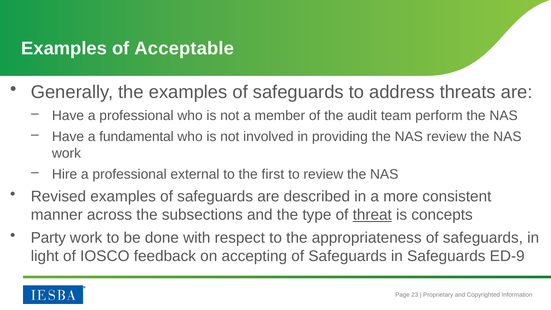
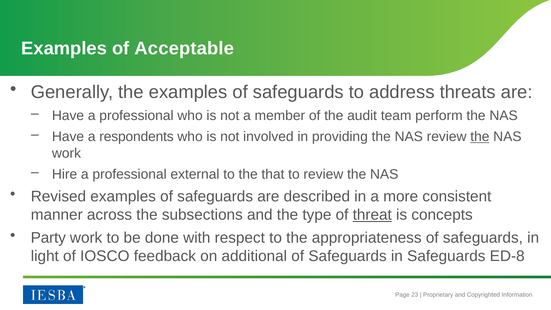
fundamental: fundamental -> respondents (137, 137)
the underline: none -> present (480, 137)
first: first -> that (273, 174)
accepting: accepting -> additional (254, 256)
ED-9: ED-9 -> ED-8 (507, 256)
